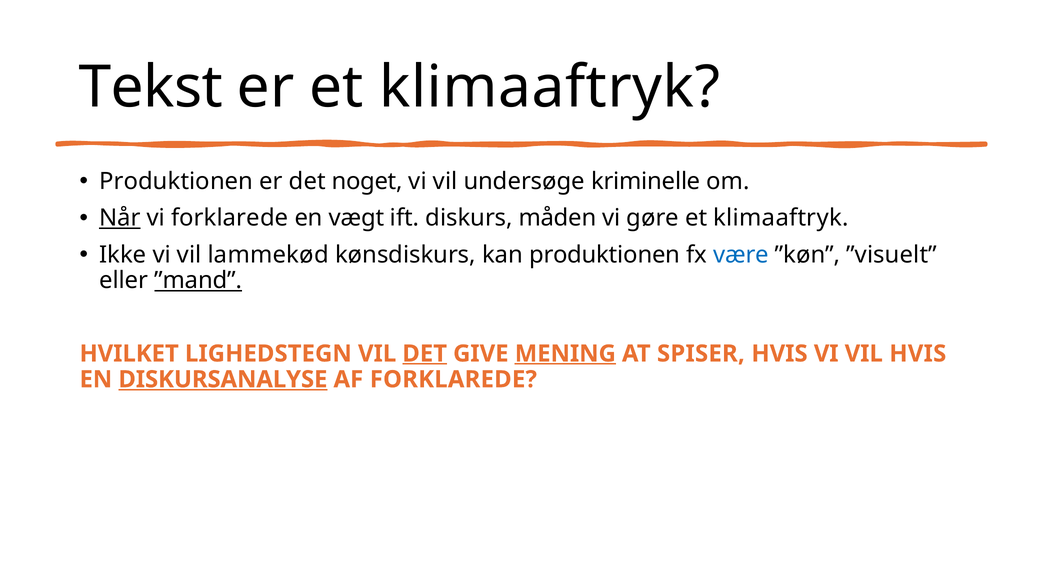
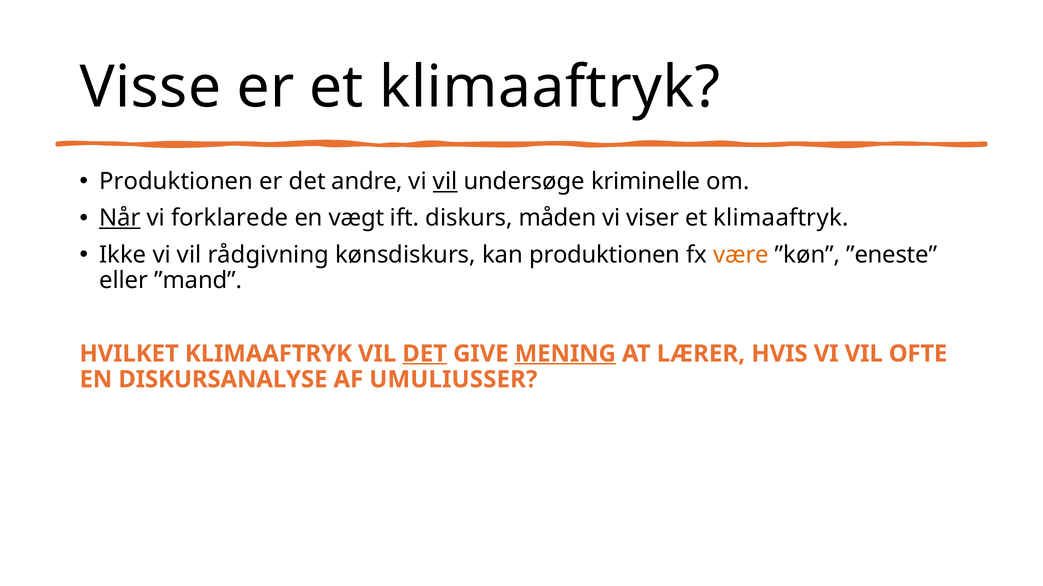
Tekst: Tekst -> Visse (150, 88)
noget: noget -> andre (367, 182)
vil underline: none -> present (445, 182)
gøre: gøre -> viser (653, 218)
lammekød: lammekød -> rådgivning (268, 255)
være colour: blue -> orange (741, 255)
”visuelt: ”visuelt -> ”eneste (892, 255)
”mand underline: present -> none (198, 281)
HVILKET LIGHEDSTEGN: LIGHEDSTEGN -> KLIMAAFTRYK (268, 354)
SPISER: SPISER -> LÆRER (701, 354)
VIL HVIS: HVIS -> OFTE (918, 354)
DISKURSANALYSE underline: present -> none (223, 380)
AF FORKLAREDE: FORKLAREDE -> UMULIUSSER (453, 380)
